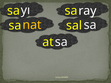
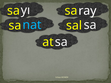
nat colour: yellow -> light blue (32, 25)
